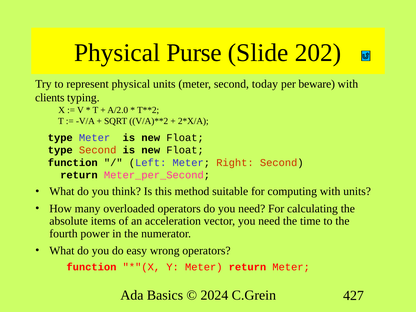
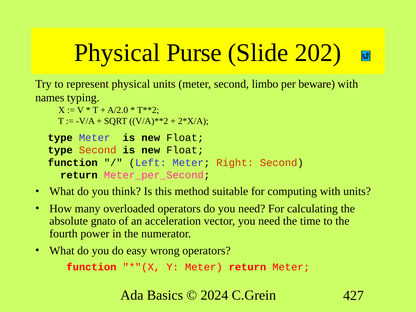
today: today -> limbo (265, 84)
clients: clients -> names (50, 98)
items: items -> gnato (103, 221)
